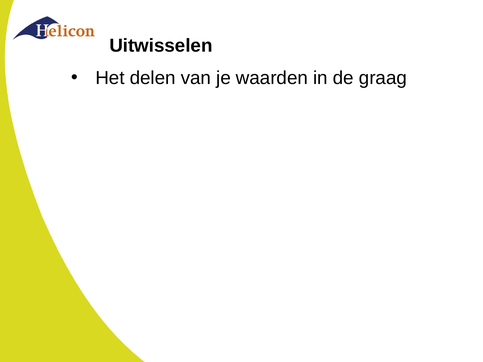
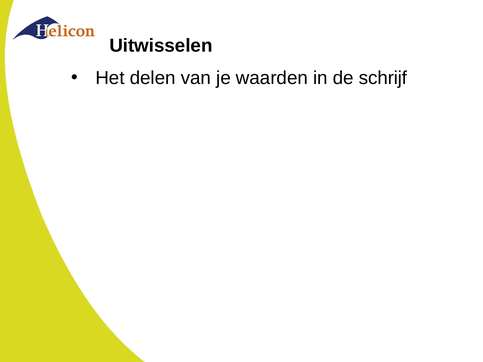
graag: graag -> schrijf (383, 78)
